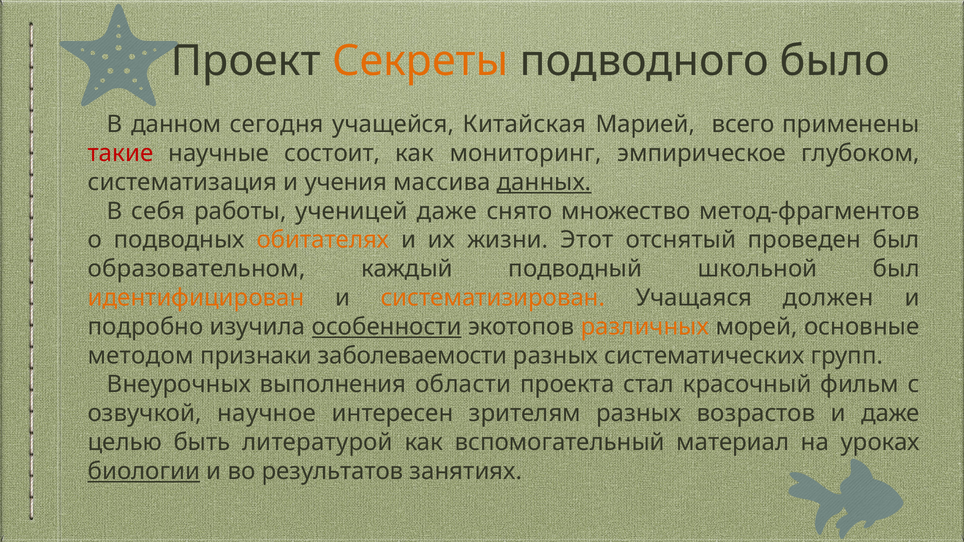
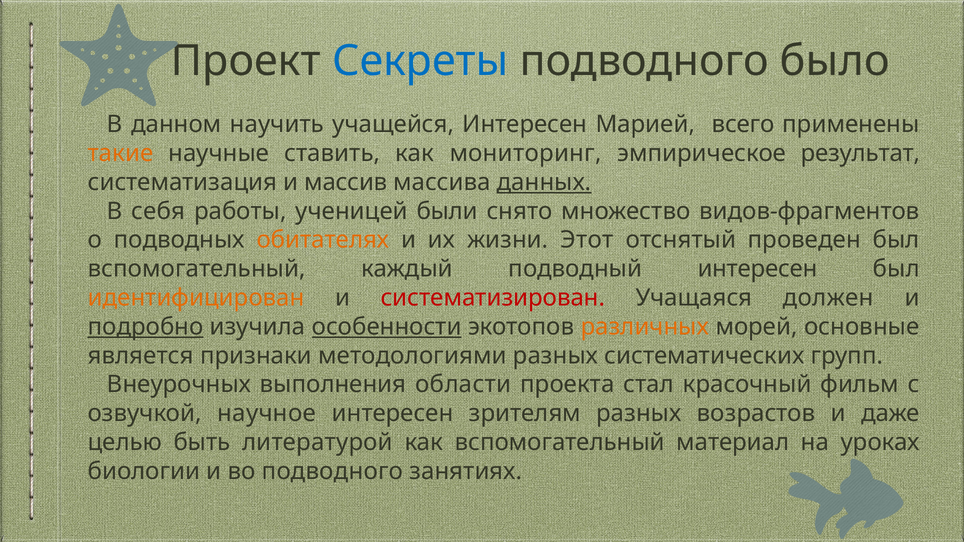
Секреты colour: orange -> blue (420, 61)
сегодня: сегодня -> научить (277, 124)
учащейся Китайская: Китайская -> Интересен (525, 124)
такие colour: red -> orange (121, 153)
состоит: состоит -> ставить (332, 153)
глубоком: глубоком -> результат (861, 153)
учения: учения -> массив (346, 182)
ученицей даже: даже -> были (447, 211)
метод-фрагментов: метод-фрагментов -> видов-фрагментов (809, 211)
образовательном: образовательном -> вспомогательный (197, 269)
подводный школьной: школьной -> интересен (758, 269)
систематизирован colour: orange -> red (493, 298)
подробно underline: none -> present (146, 327)
методом: методом -> является (141, 356)
заболеваемости: заболеваемости -> методологиями (412, 356)
биологии underline: present -> none (144, 471)
во результатов: результатов -> подводного (332, 471)
